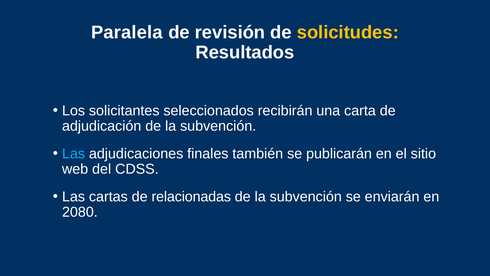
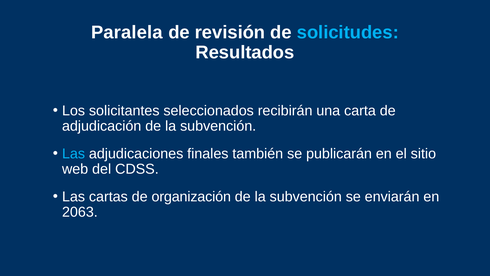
solicitudes colour: yellow -> light blue (348, 32)
relacionadas: relacionadas -> organización (191, 196)
2080: 2080 -> 2063 (80, 212)
